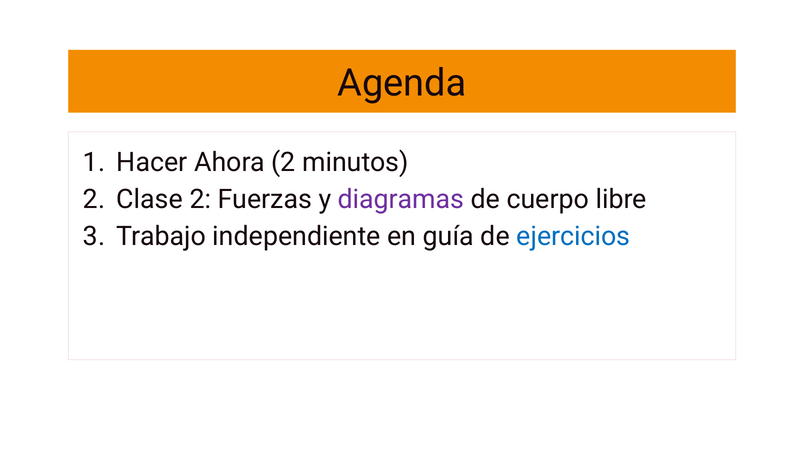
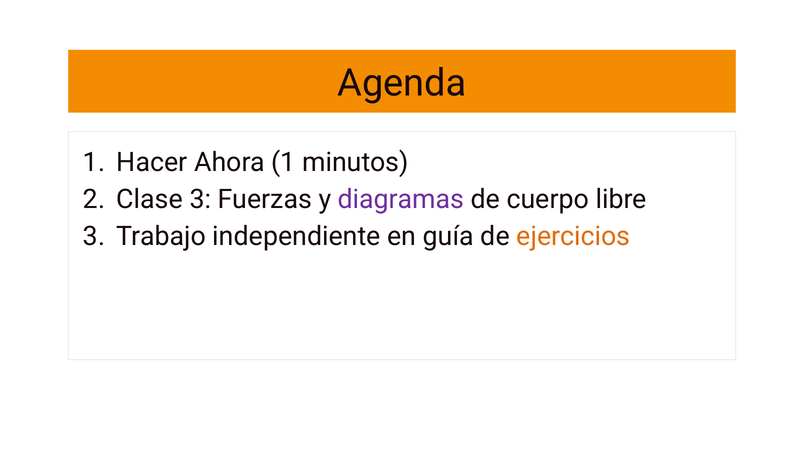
Ahora 2: 2 -> 1 (283, 162)
Clase 2: 2 -> 3 (200, 199)
ejercicios colour: blue -> orange (573, 236)
